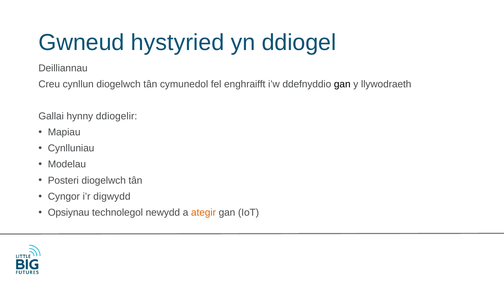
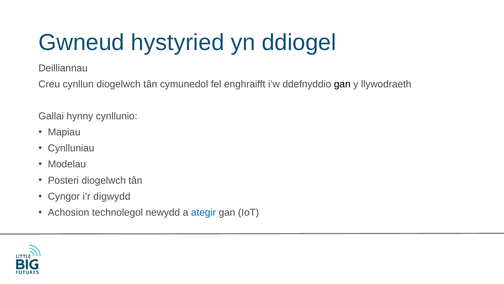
ddiogelir: ddiogelir -> cynllunio (117, 116)
Opsiynau: Opsiynau -> Achosion (69, 212)
ategir colour: orange -> blue (204, 212)
